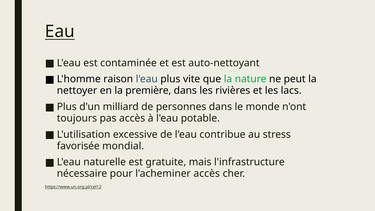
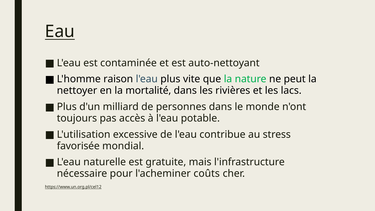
première: première -> mortalité (148, 91)
l'acheminer accès: accès -> coûts (207, 174)
